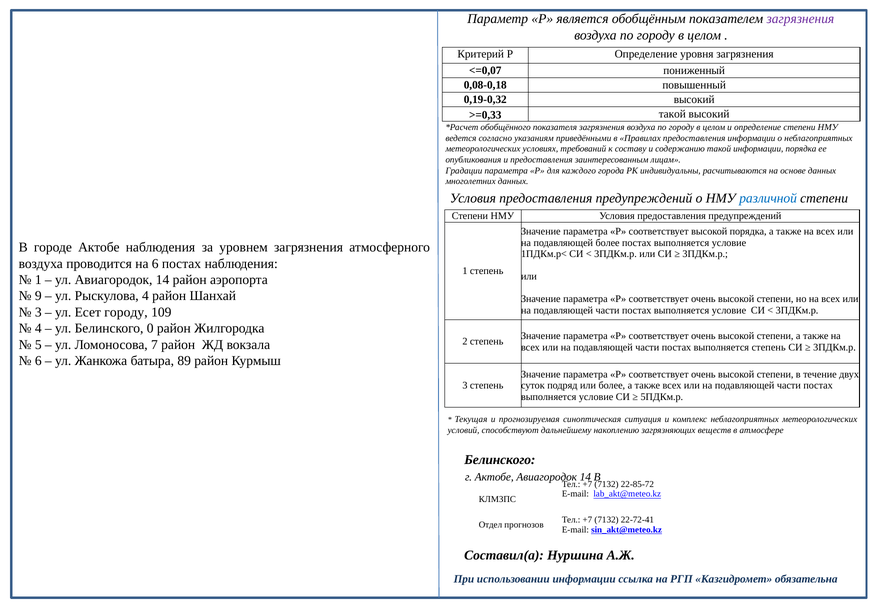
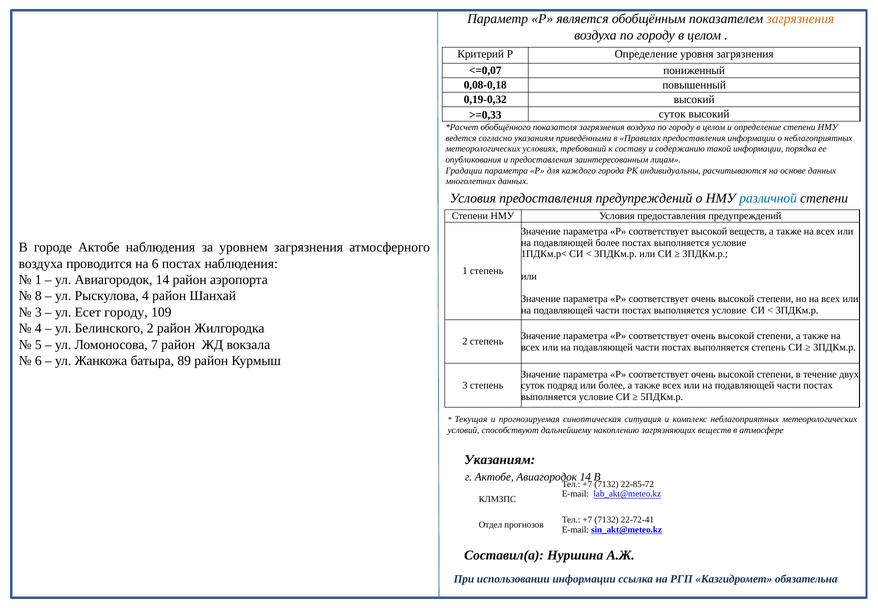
загрязнения colour: purple -> orange (800, 19)
>=0,33 такой: такой -> суток (672, 114)
высокой порядка: порядка -> веществ (748, 231)
9: 9 -> 8 (38, 296)
Белинского 0: 0 -> 2 (150, 328)
Белинского: Белинского -> Указаниям (500, 460)
